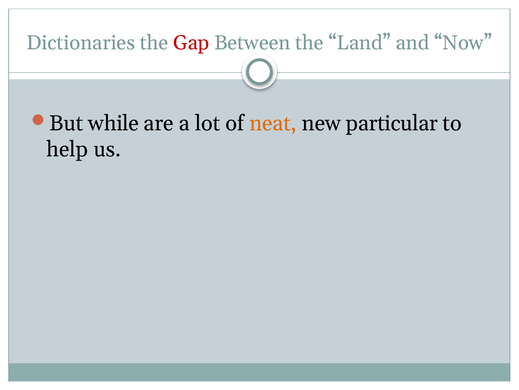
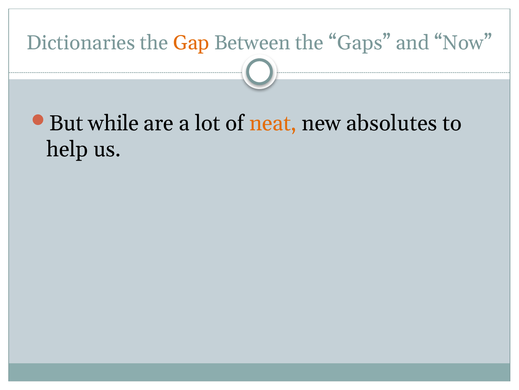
Gap colour: red -> orange (191, 43)
Land: Land -> Gaps (360, 43)
particular: particular -> absolutes (392, 123)
